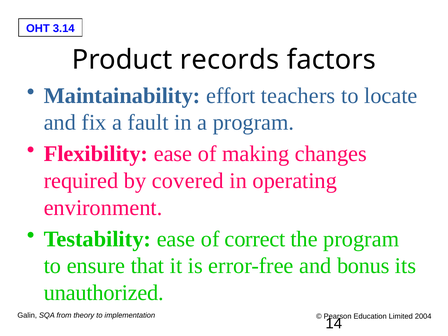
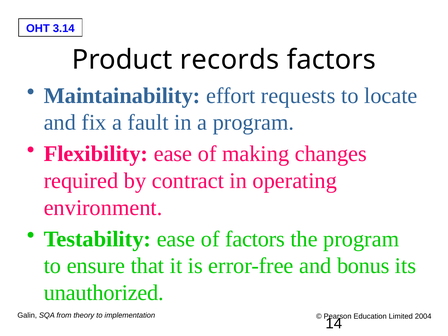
teachers: teachers -> requests (298, 96)
covered: covered -> contract (188, 181)
of correct: correct -> factors (255, 239)
